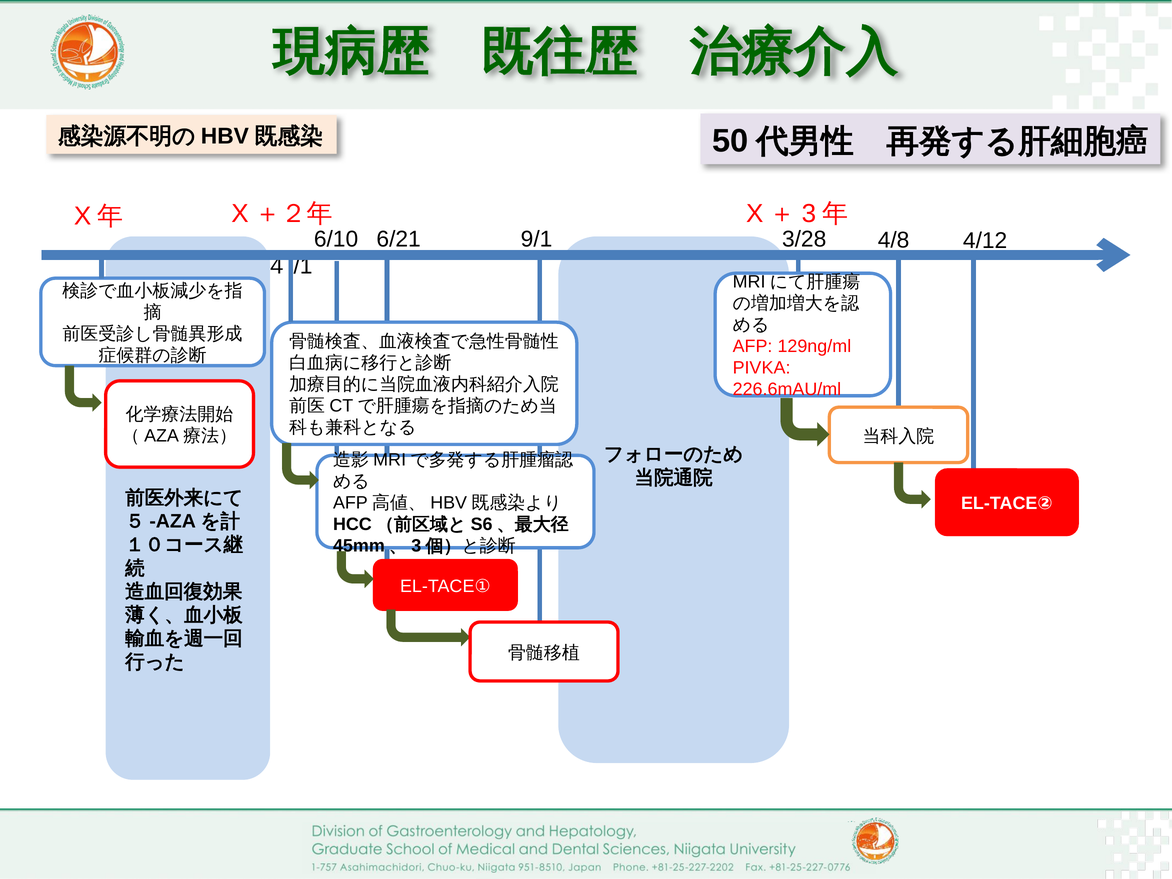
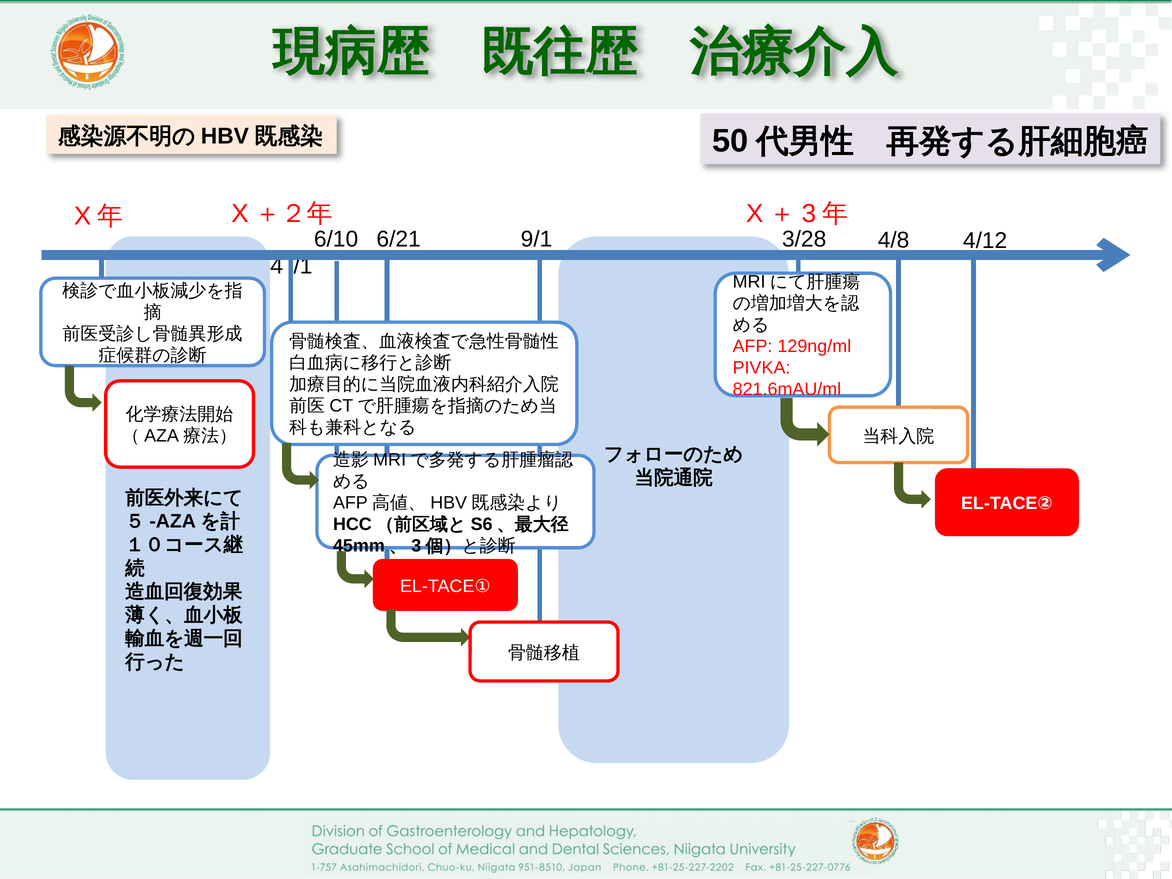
226.6mAU/ml: 226.6mAU/ml -> 821.6mAU/ml (787, 389)
